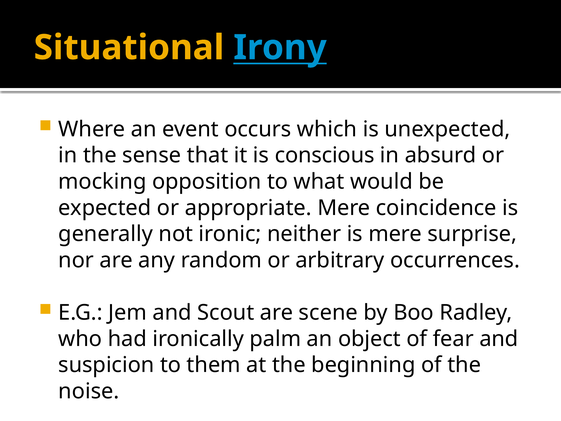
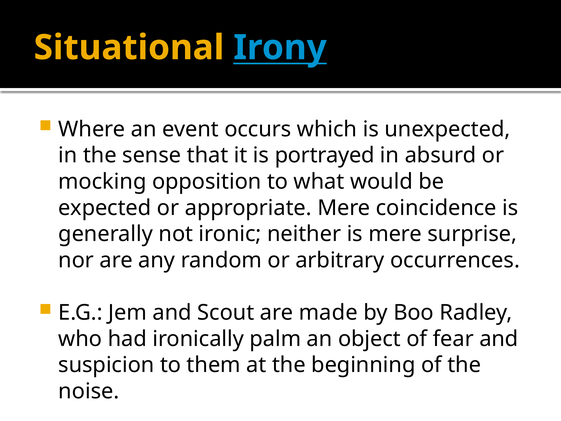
conscious: conscious -> portrayed (325, 155)
scene: scene -> made (328, 313)
